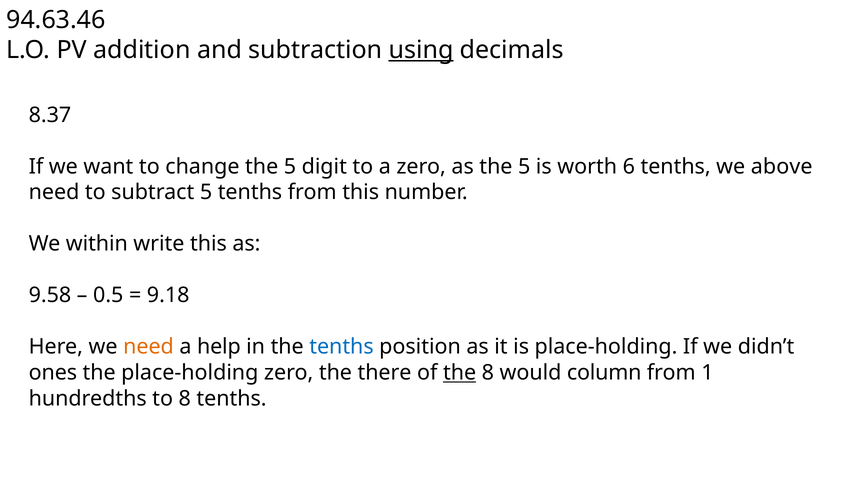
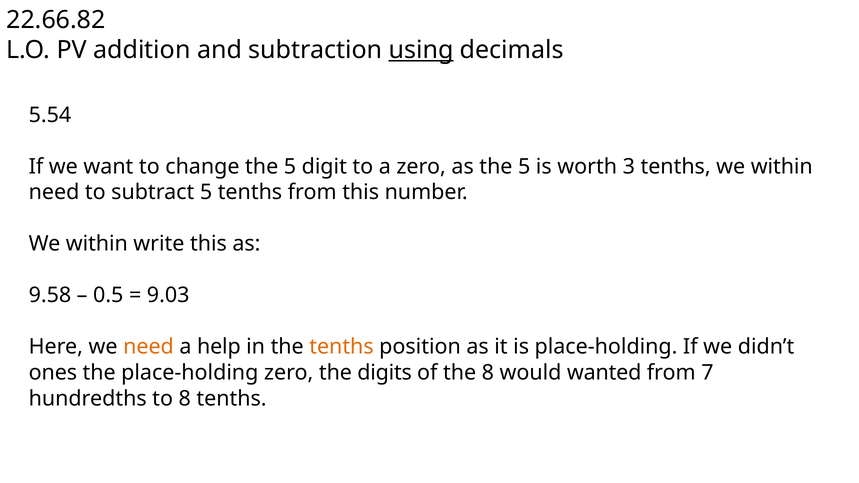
94.63.46: 94.63.46 -> 22.66.82 (56, 20)
8.37: 8.37 -> 5.54 (50, 115)
6: 6 -> 3 (629, 167)
tenths we above: above -> within (782, 167)
9.18: 9.18 -> 9.03 (168, 296)
tenths colour: blue -> orange (341, 347)
there: there -> digits (385, 373)
the underline: present -> none (460, 373)
column: column -> wanted (604, 373)
1: 1 -> 7 (707, 373)
